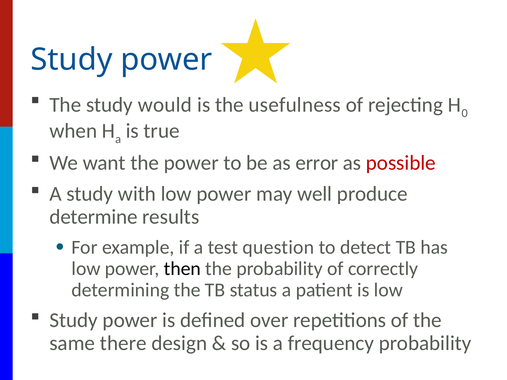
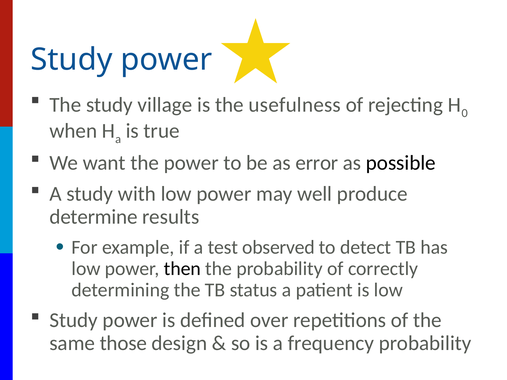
would: would -> village (165, 105)
possible colour: red -> black (401, 163)
question: question -> observed (279, 247)
there: there -> those (123, 343)
